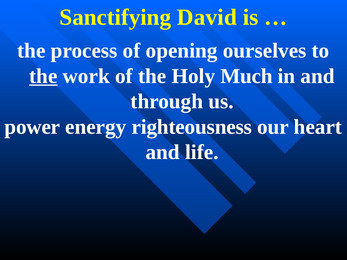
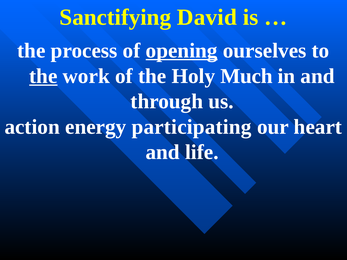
opening underline: none -> present (182, 51)
power: power -> action (32, 127)
righteousness: righteousness -> participating (192, 127)
